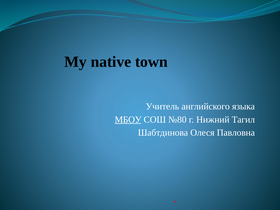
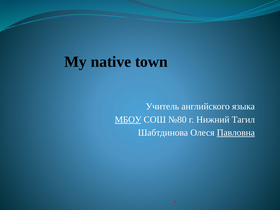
Павловна underline: none -> present (236, 133)
